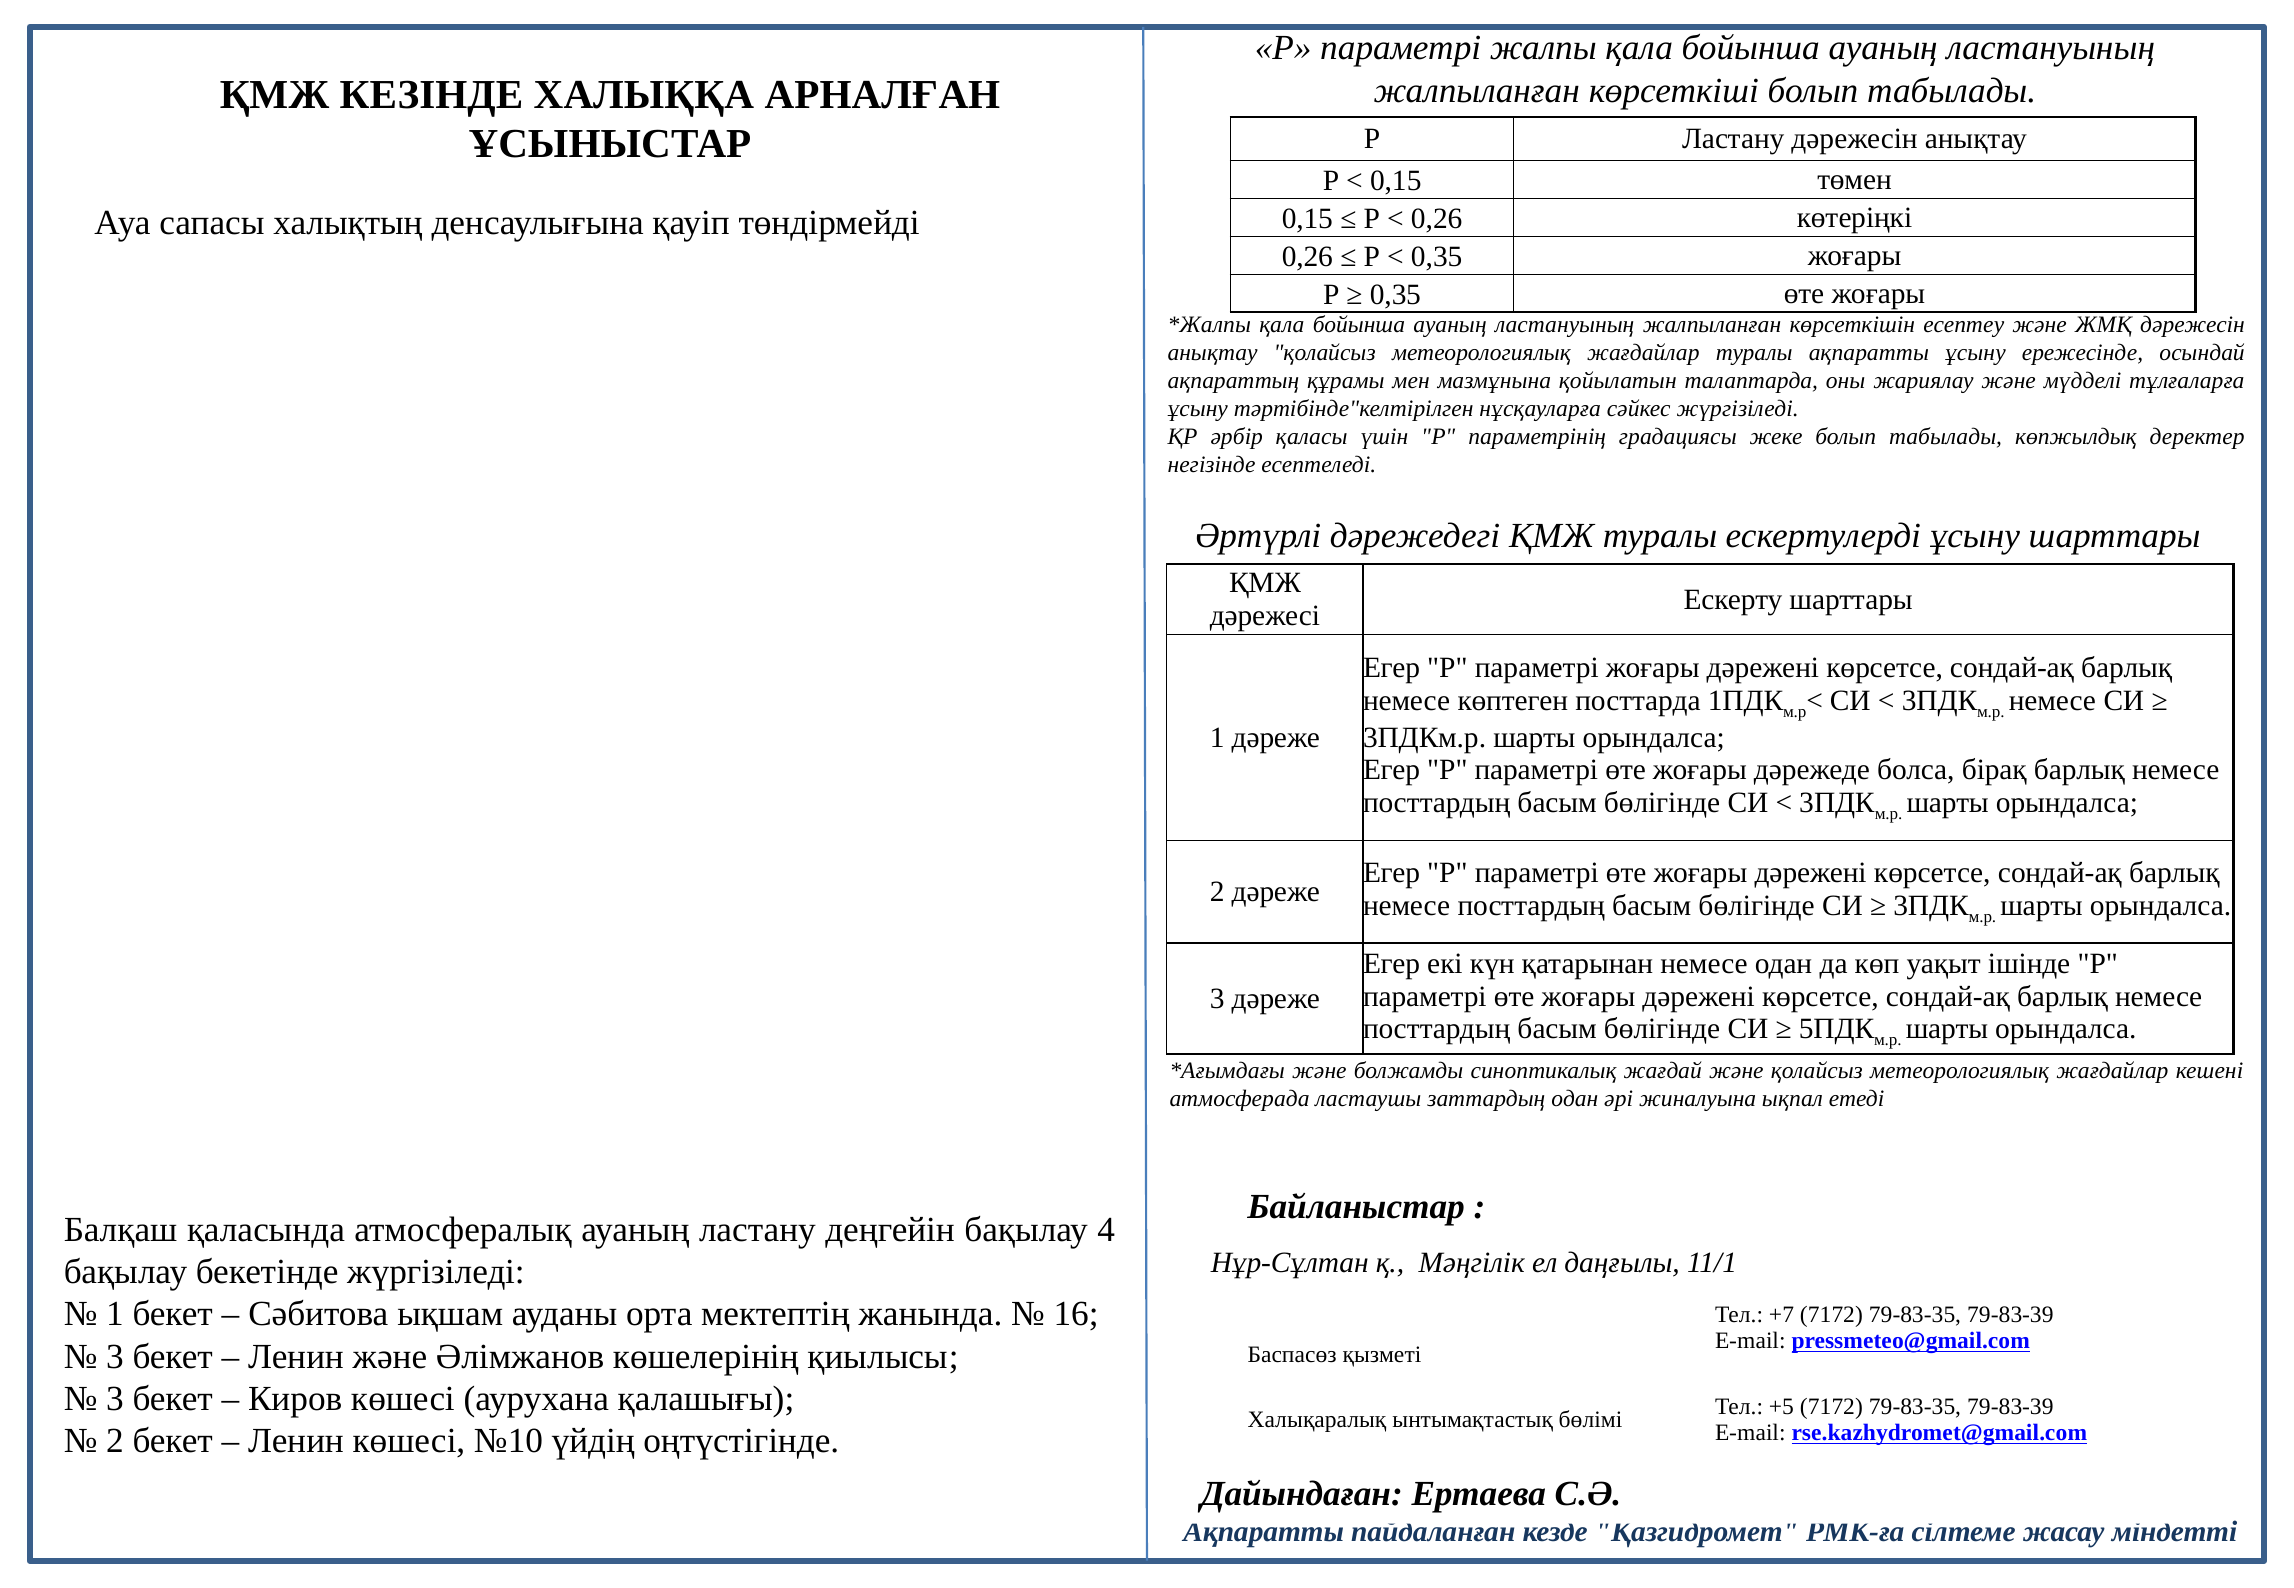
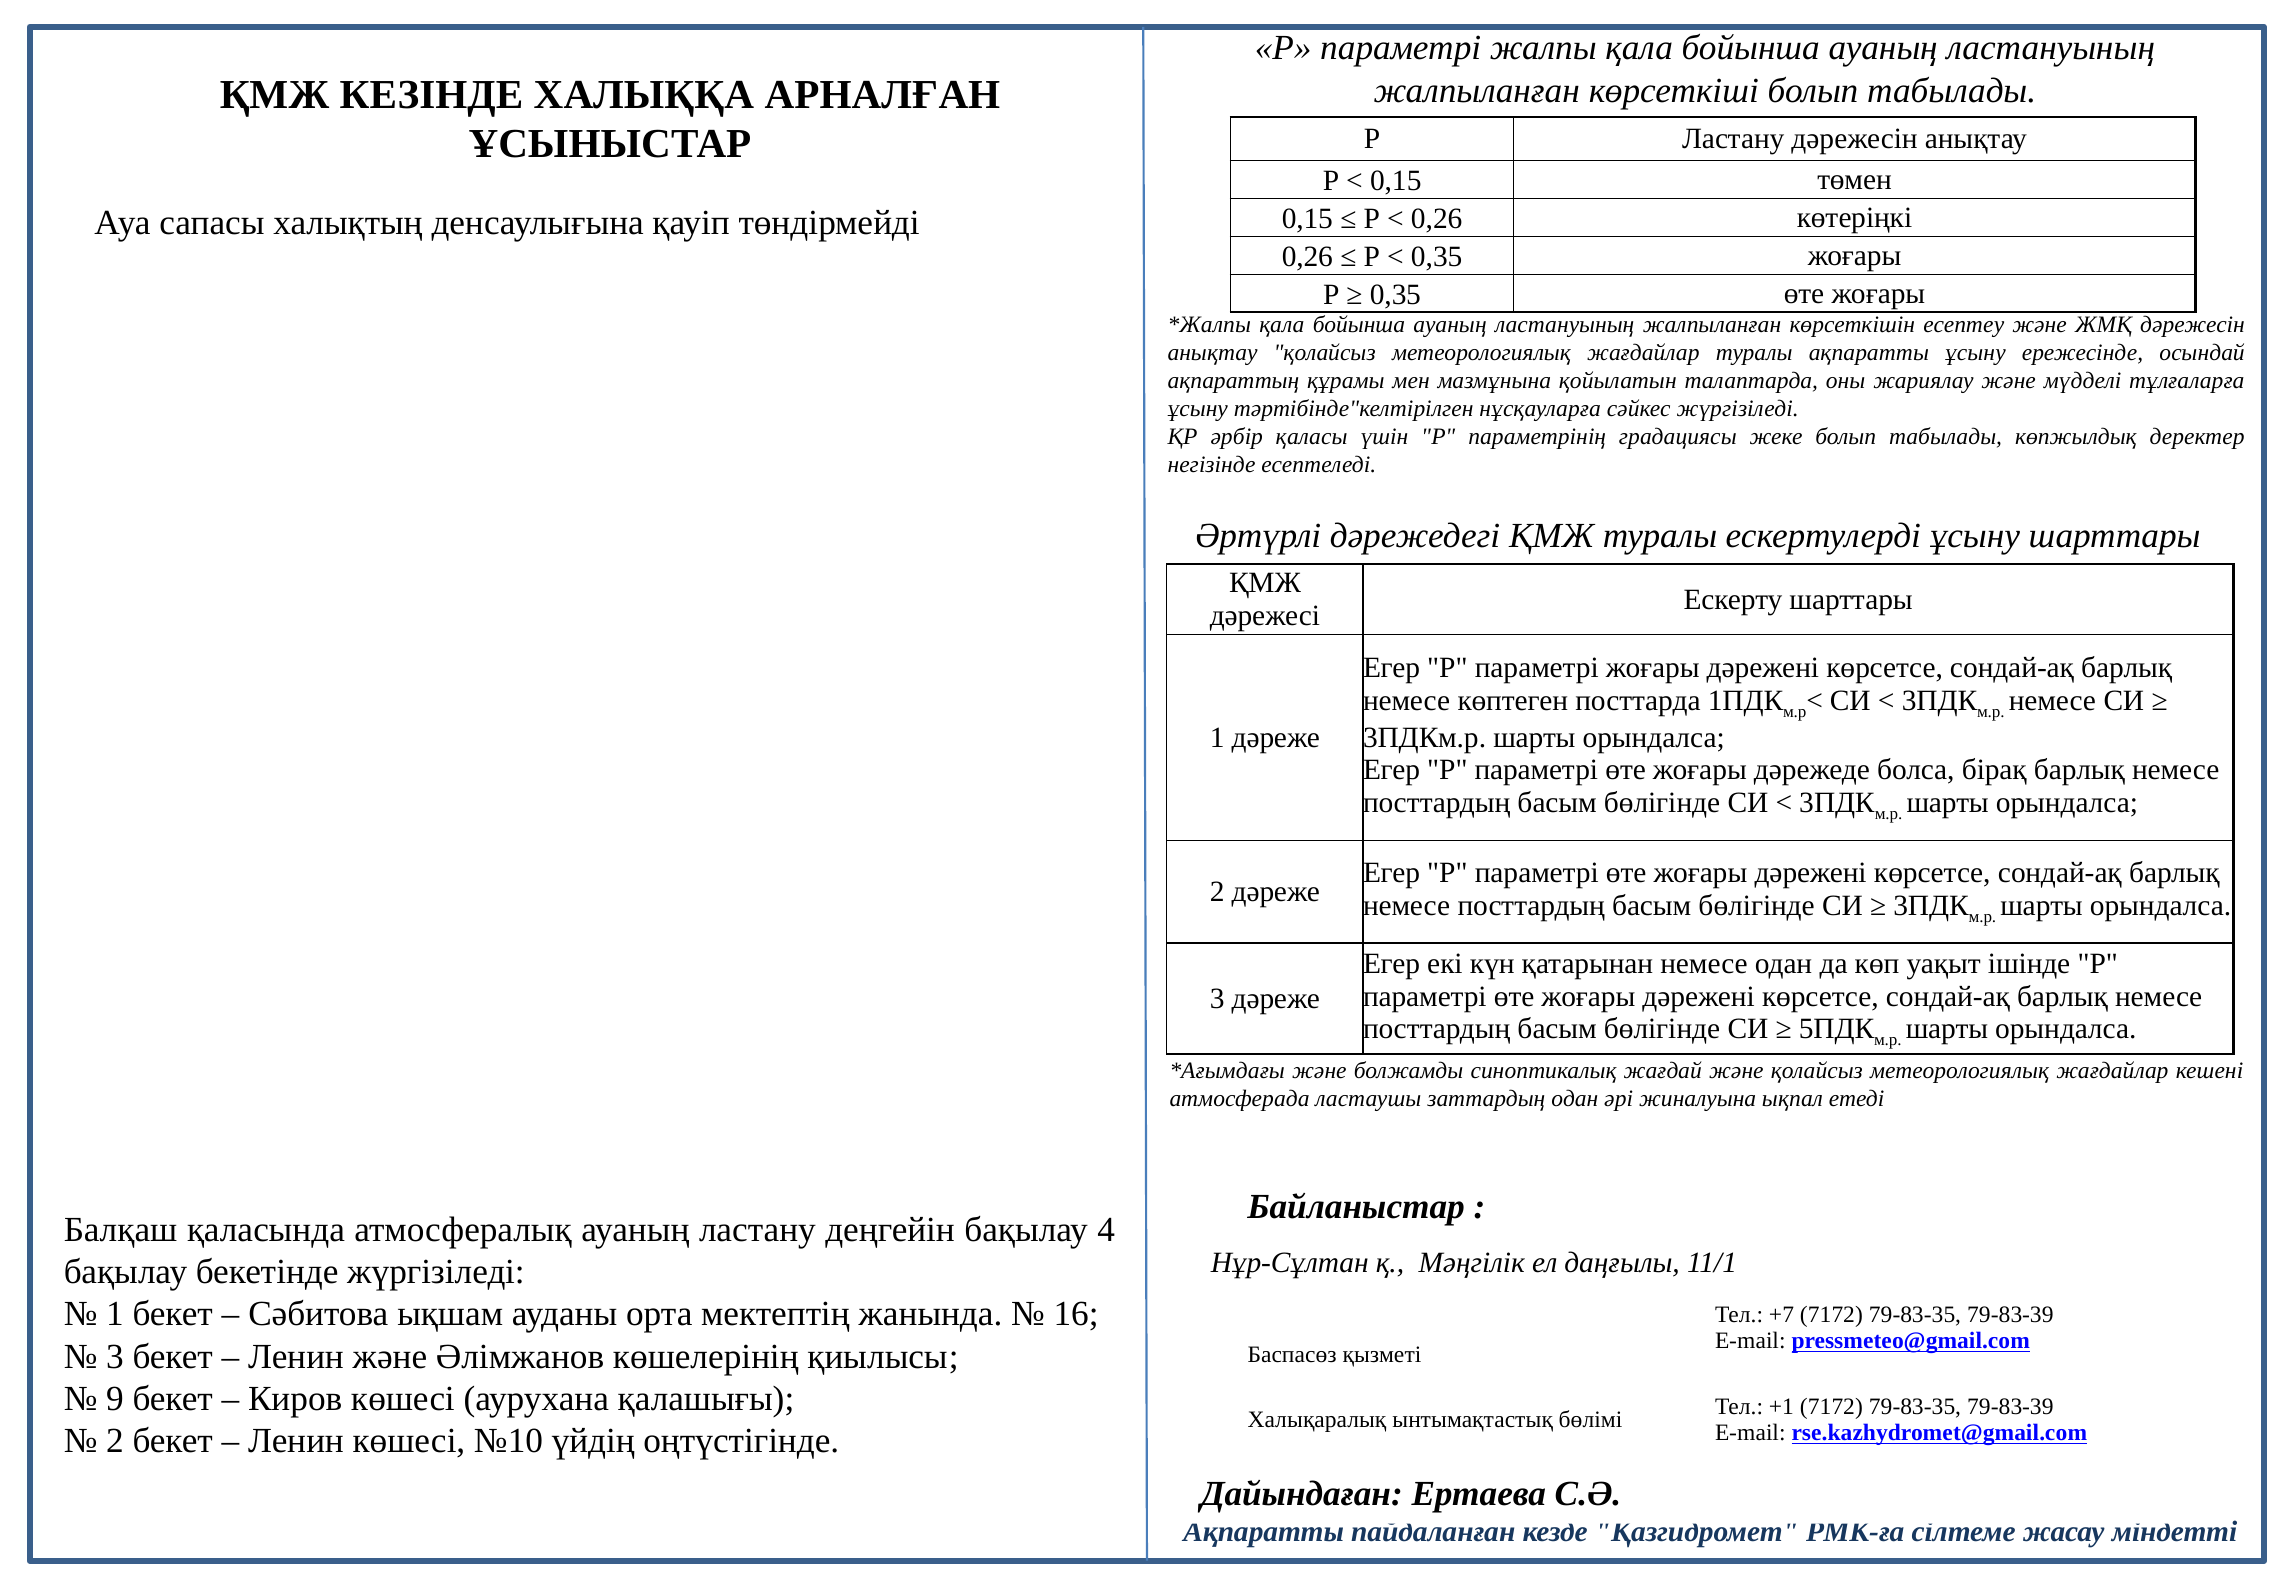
3: 3 -> 9 (115, 1399)
+5: +5 -> +1 (1781, 1407)
